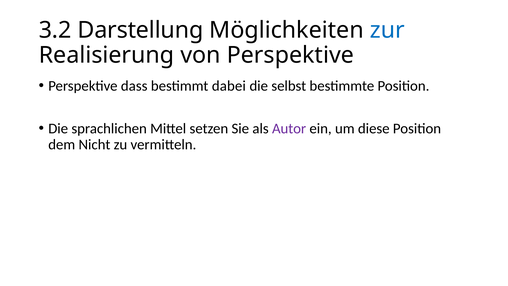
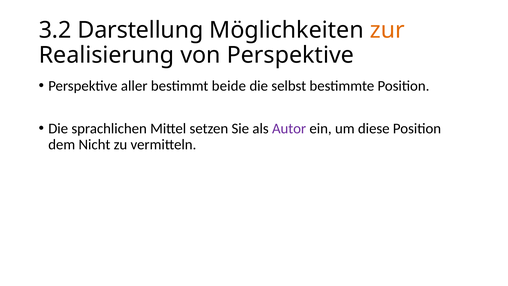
zur colour: blue -> orange (387, 30)
dass: dass -> aller (134, 86)
dabei: dabei -> beide (229, 86)
